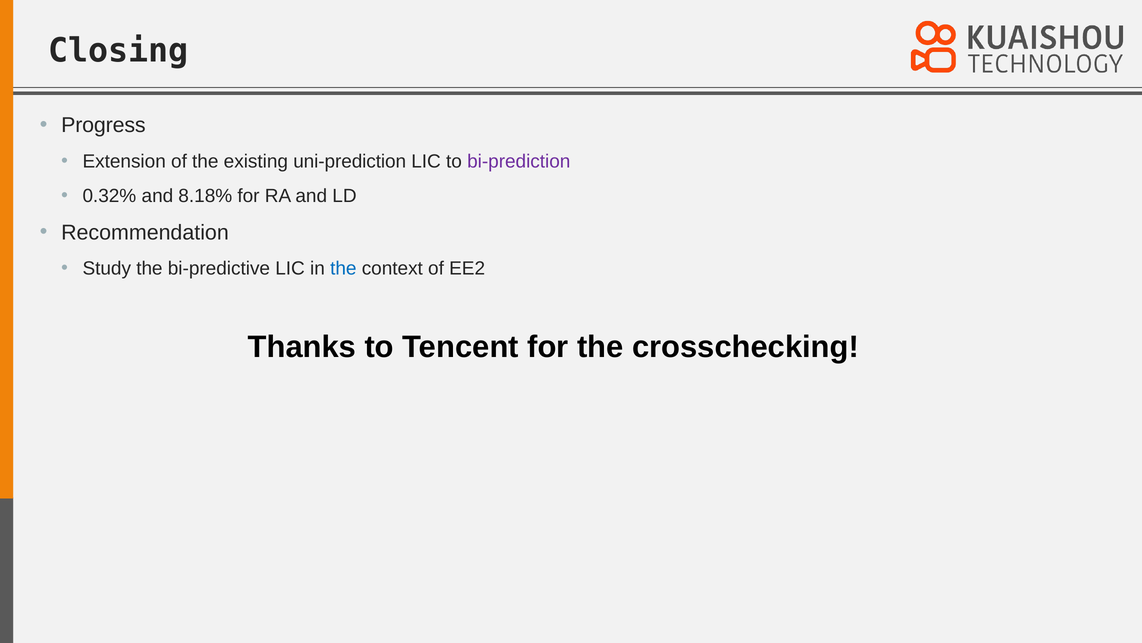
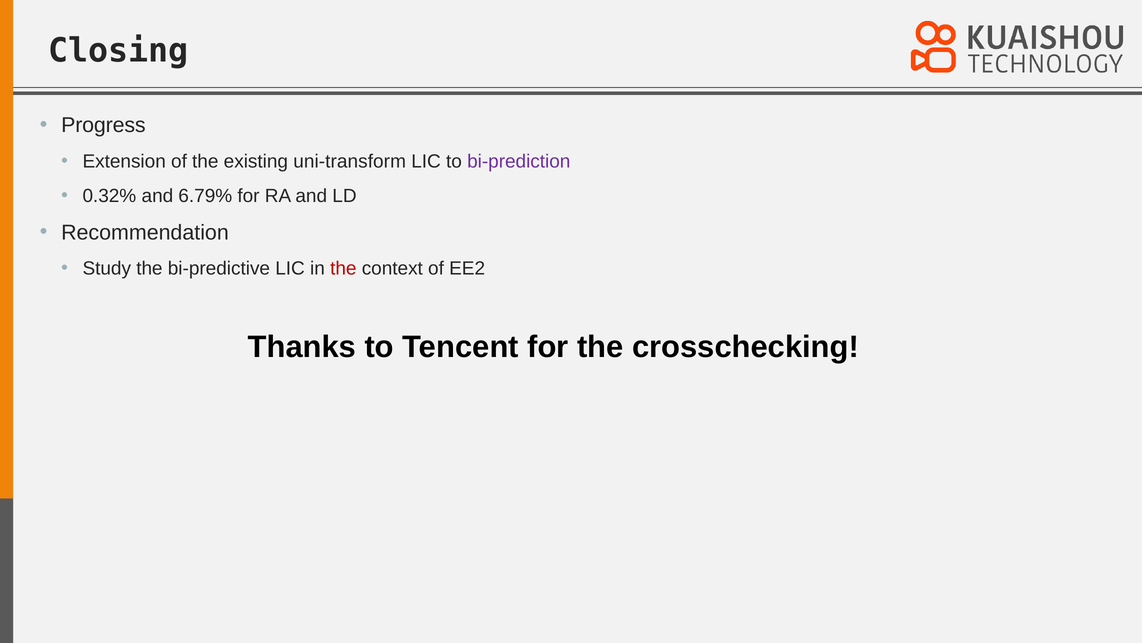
uni-prediction: uni-prediction -> uni-transform (350, 161)
8.18%: 8.18% -> 6.79% (205, 196)
the colour: blue -> red (343, 268)
